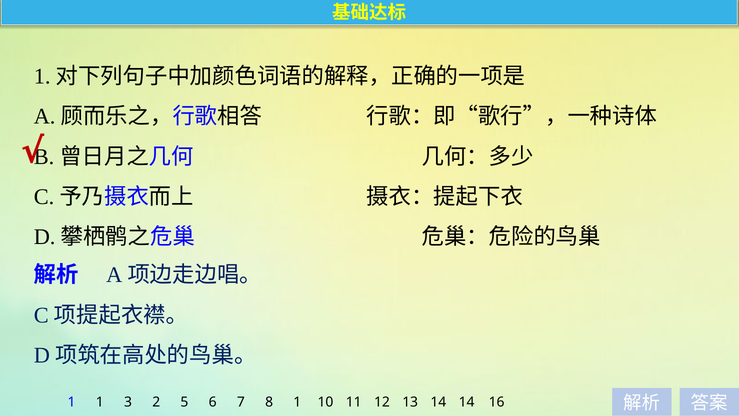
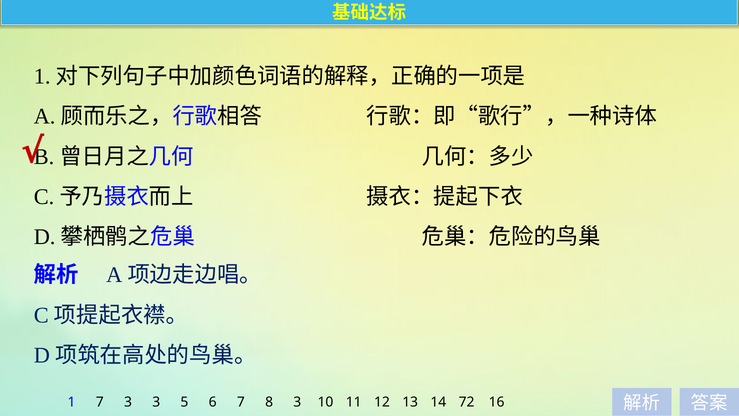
1 1: 1 -> 7 (100, 402)
3 2: 2 -> 3 (156, 402)
8 1: 1 -> 3 (297, 402)
14 14: 14 -> 72 (467, 402)
